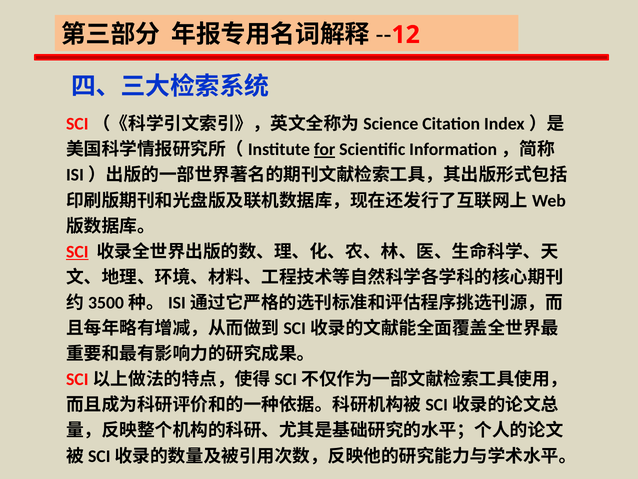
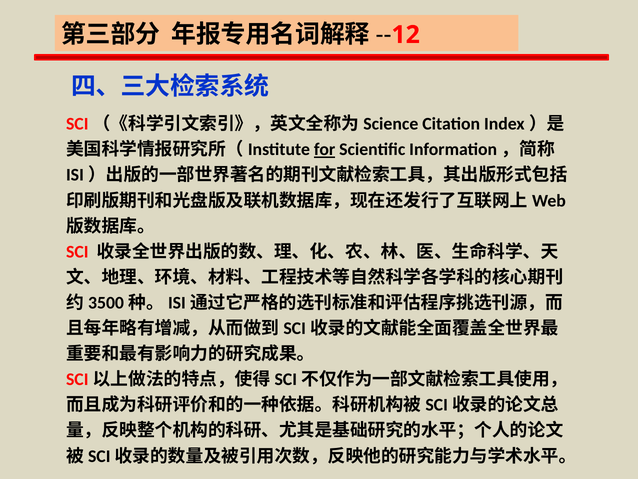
SCI underline: present -> none (77, 252)
